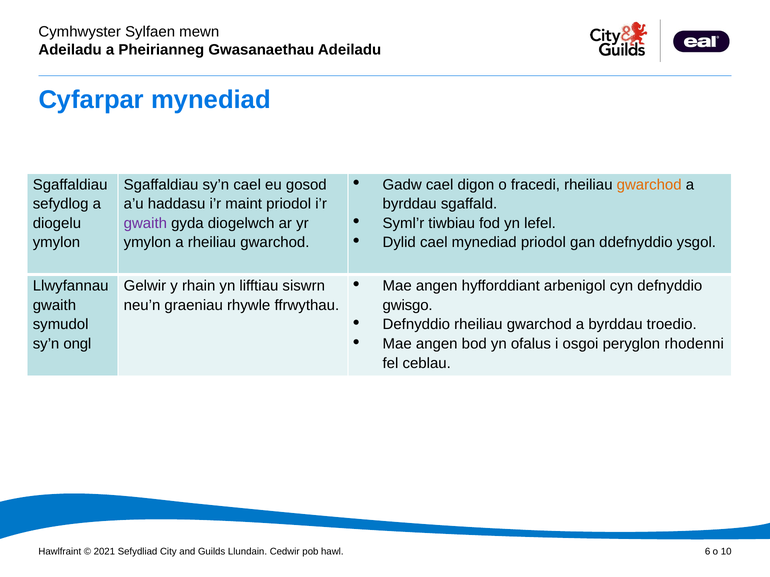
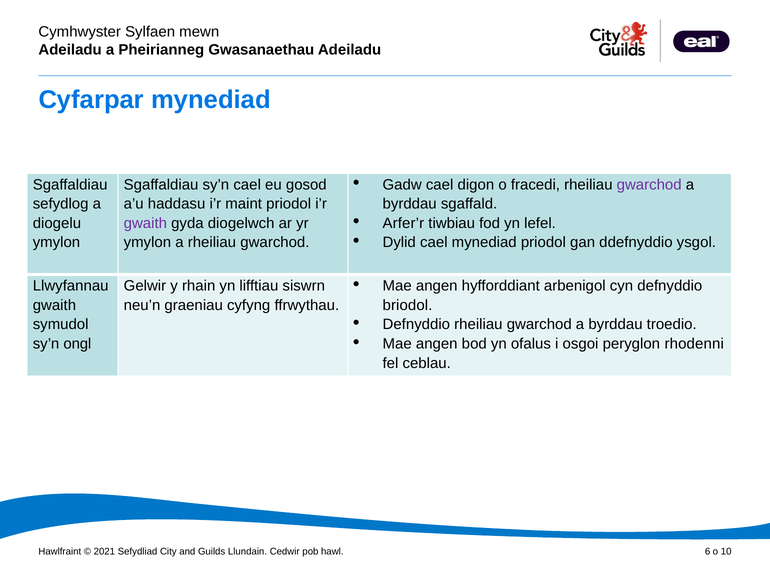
gwarchod colour: orange -> purple (649, 185)
Syml’r: Syml’r -> Arfer’r (403, 223)
rhywle: rhywle -> cyfyng (249, 305)
gwisgo: gwisgo -> briodol (408, 305)
